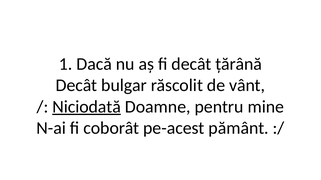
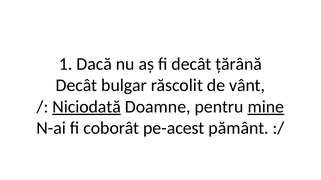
mine underline: none -> present (266, 107)
